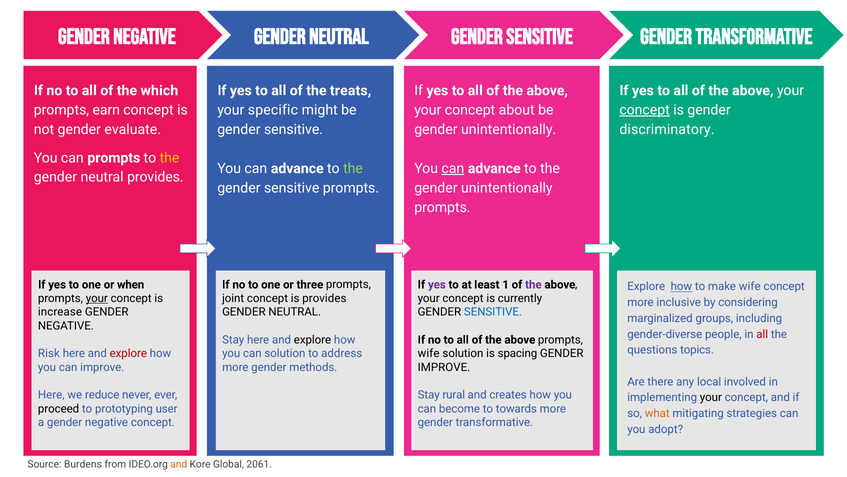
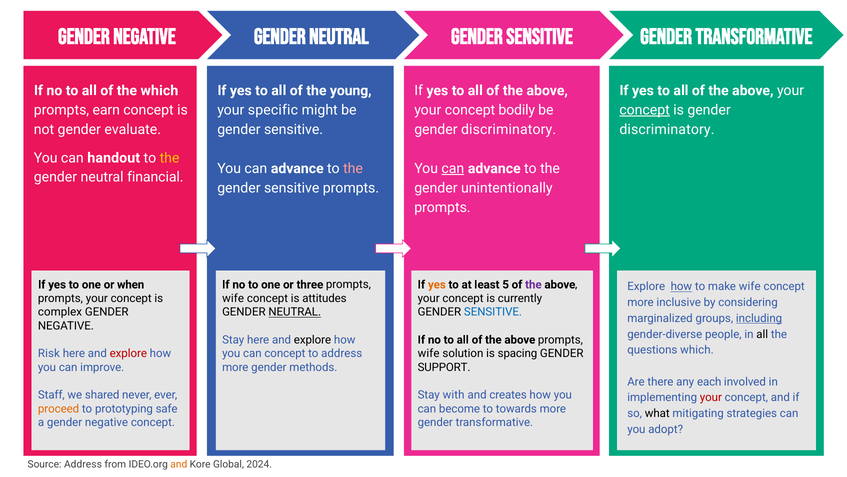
treats: treats -> young (351, 90)
about: about -> bodily (517, 110)
unintentionally: unintentionally -> discriminatory (509, 129)
can prompts: prompts -> handout (114, 158)
the colour: light green -> pink (353, 168)
neutral provides: provides -> financial (155, 177)
yes colour: purple -> orange (437, 284)
1: 1 -> 5 (506, 284)
your underline: present -> none (97, 298)
joint: joint -> wife (233, 298)
is provides: provides -> attitudes (324, 298)
increase: increase -> complex (60, 312)
NEUTRAL underline: none -> present (295, 312)
including underline: none -> present (759, 318)
all colour: red -> black (762, 334)
questions topics: topics -> which (697, 350)
can solution: solution -> concept (285, 353)
IMPROVE: IMPROVE -> SUPPORT (444, 367)
local: local -> each (709, 381)
Here: Here -> Staff (51, 395)
reduce: reduce -> shared (102, 395)
rural: rural -> with (454, 395)
your colour: black -> red (711, 397)
proceed colour: black -> orange (59, 408)
user: user -> safe (167, 408)
what colour: orange -> black (657, 413)
Source Burdens: Burdens -> Address (83, 464)
2061: 2061 -> 2024 (259, 464)
